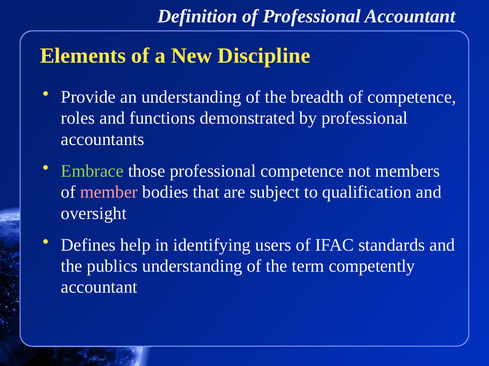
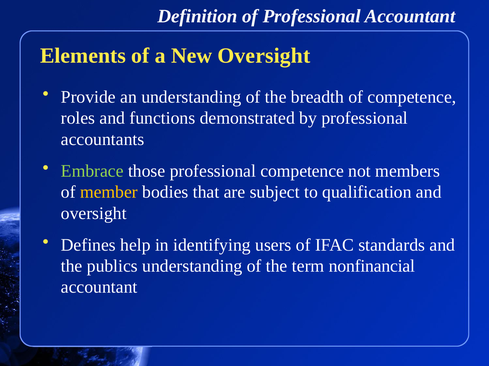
New Discipline: Discipline -> Oversight (264, 56)
member colour: pink -> yellow (109, 192)
competently: competently -> nonfinancial (372, 267)
